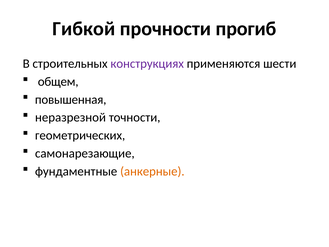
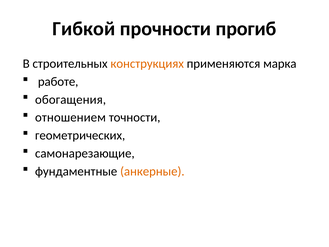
конструкциях colour: purple -> orange (147, 64)
шести: шести -> марка (280, 64)
общем: общем -> работе (58, 82)
повышенная: повышенная -> обогащения (71, 99)
неразрезной: неразрезной -> отношением (70, 117)
